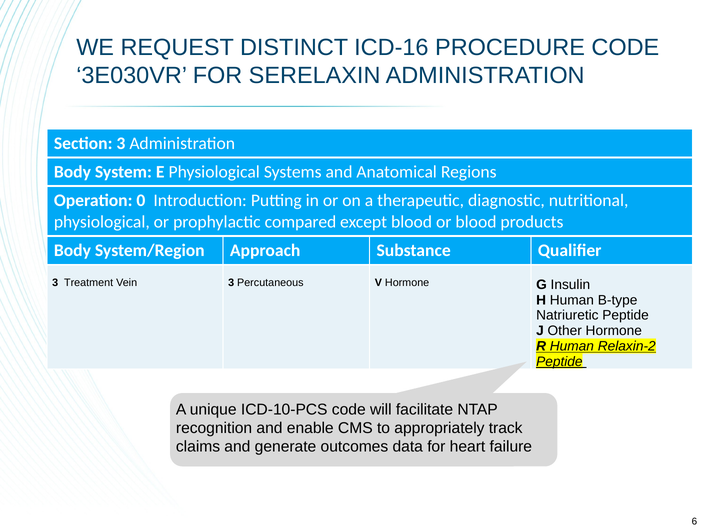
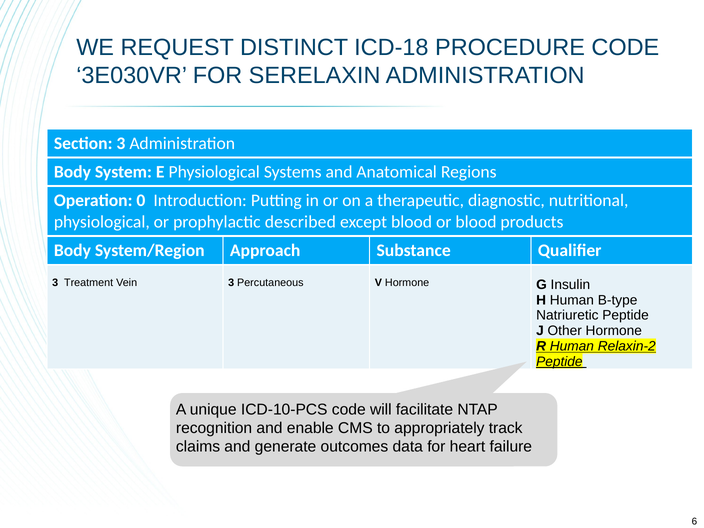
ICD-16: ICD-16 -> ICD-18 (391, 47)
compared: compared -> described (300, 222)
